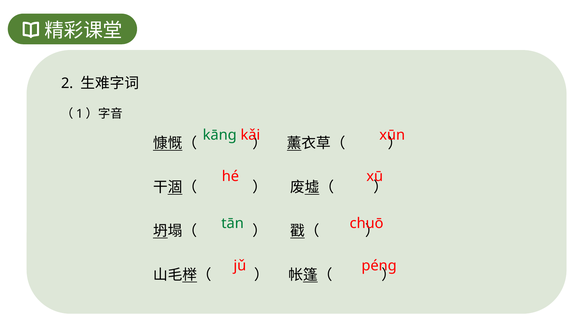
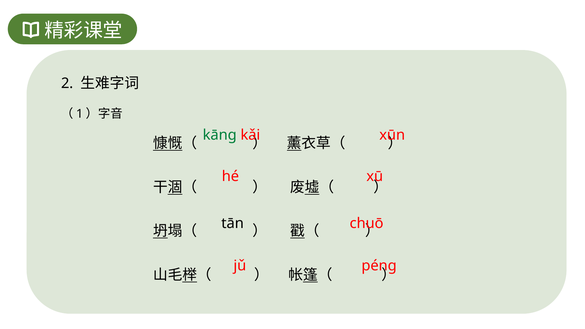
tān colour: green -> black (233, 223)
